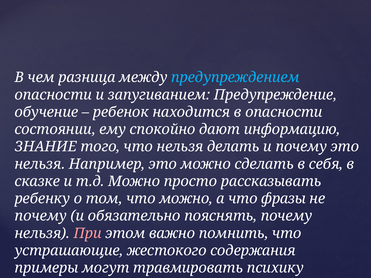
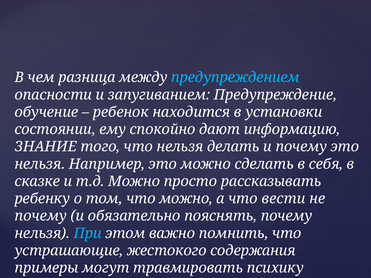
в опасности: опасности -> установки (284, 112)
фразы: фразы -> вести (283, 199)
При colour: pink -> light blue (88, 233)
